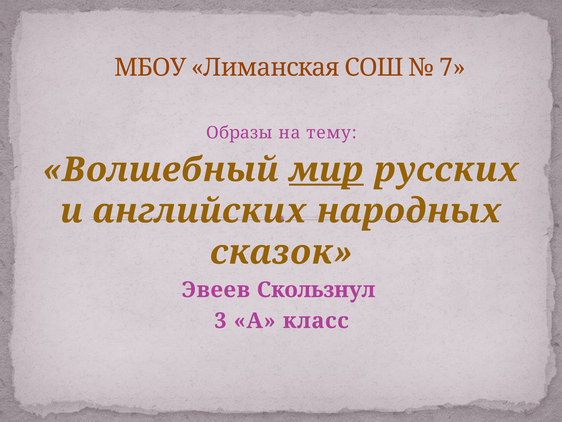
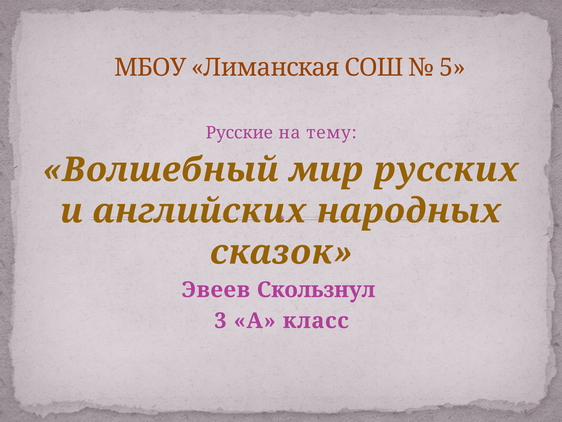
7: 7 -> 5 (452, 67)
Образы: Образы -> Русские (240, 133)
мир underline: present -> none (326, 170)
